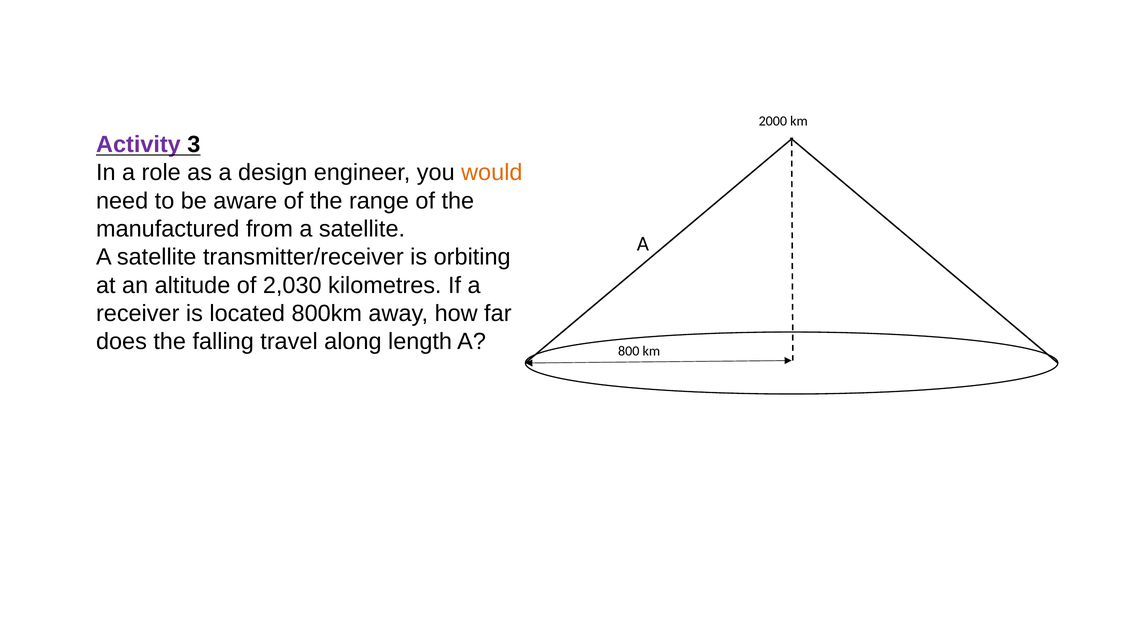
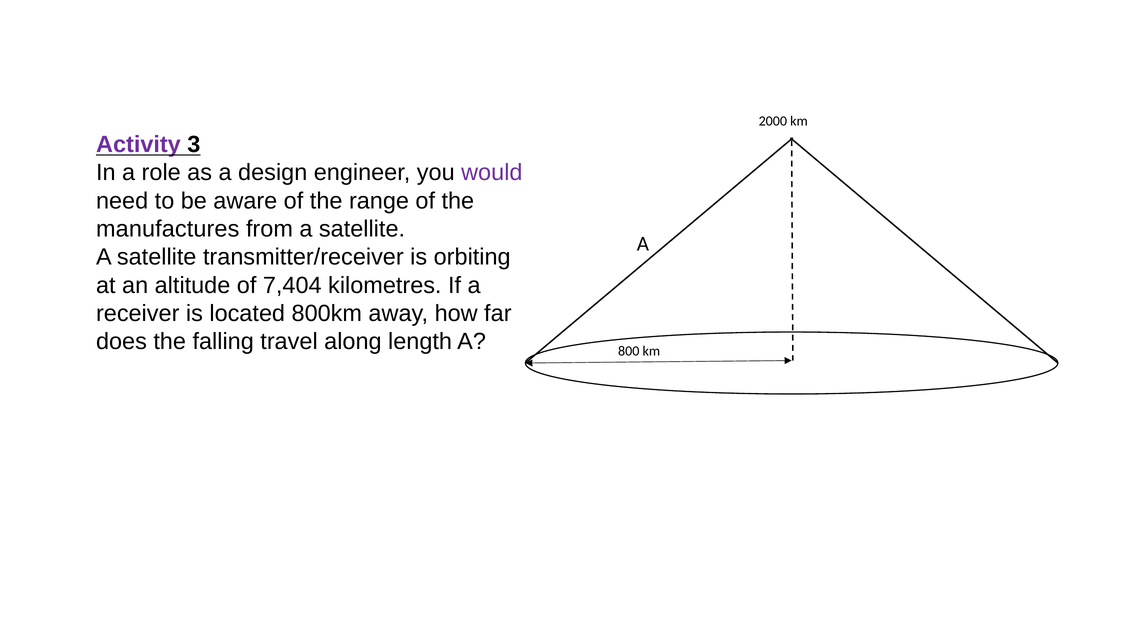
would colour: orange -> purple (492, 173)
manufactured: manufactured -> manufactures (168, 229)
2,030: 2,030 -> 7,404 (292, 285)
